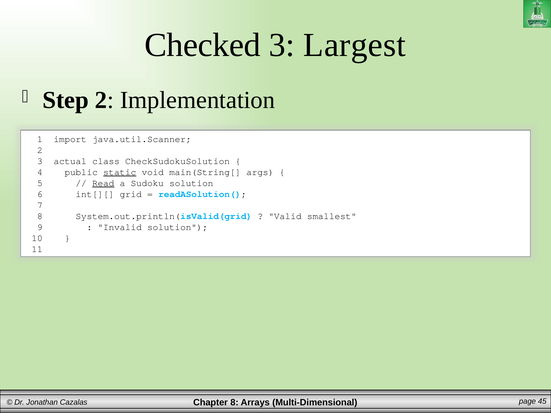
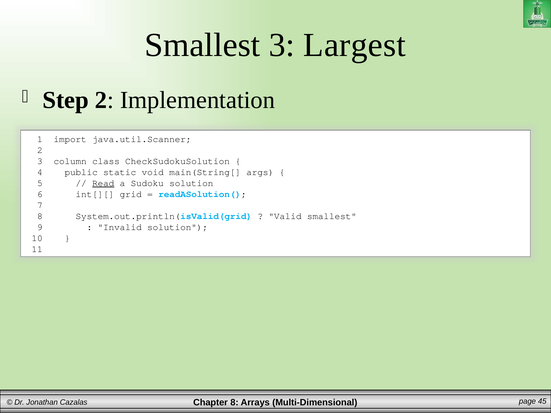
Checked: Checked -> Smallest (202, 45)
actual: actual -> column (70, 161)
static underline: present -> none (120, 172)
